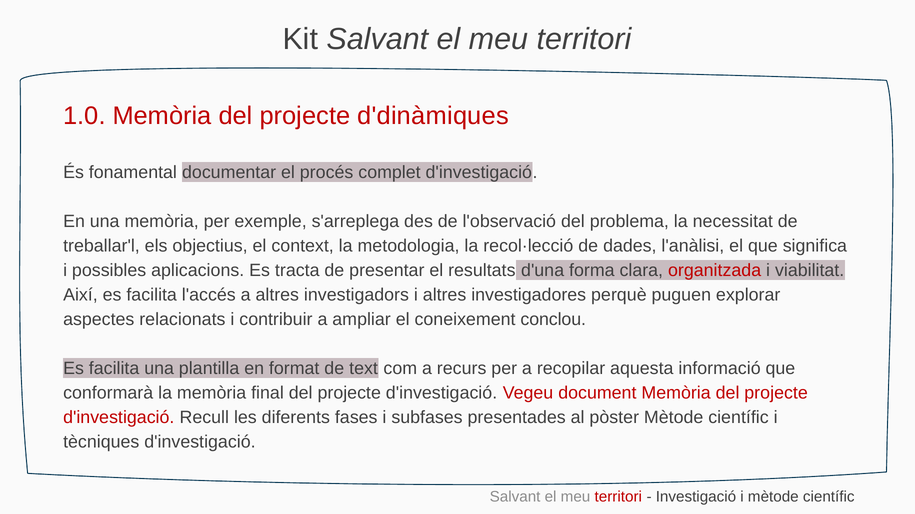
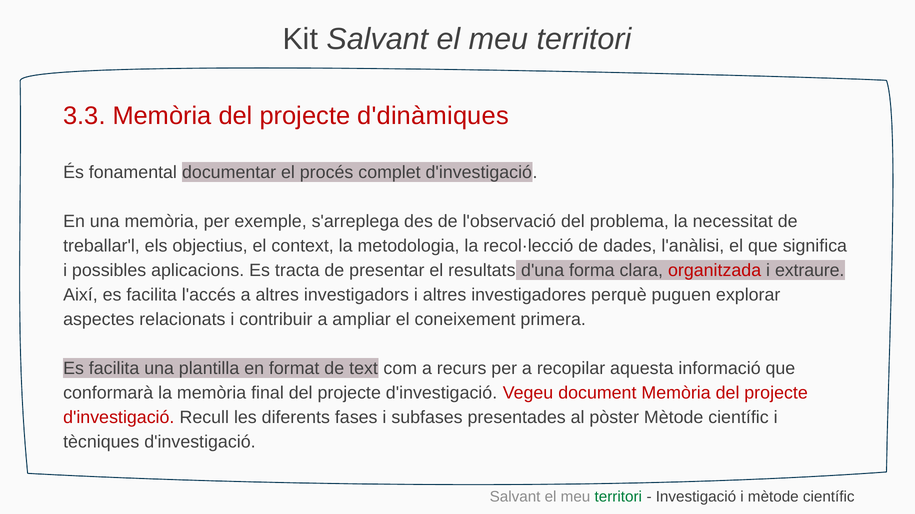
1.0: 1.0 -> 3.3 (84, 116)
viabilitat: viabilitat -> extraure (810, 271)
conclou: conclou -> primera (553, 320)
territori colour: red -> green (618, 497)
